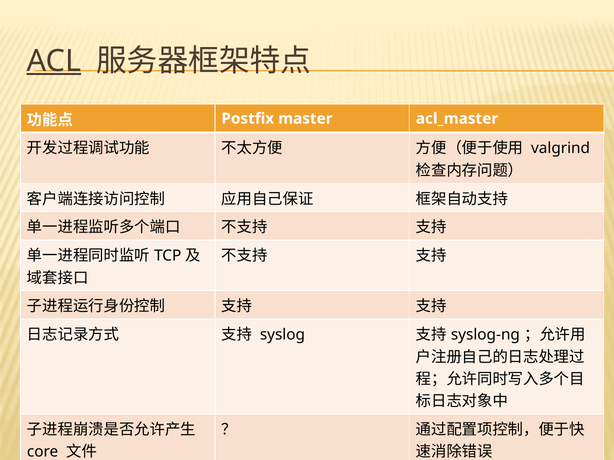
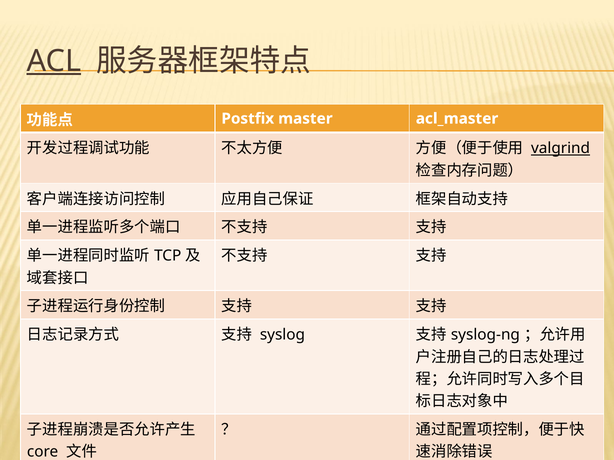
valgrind underline: none -> present (561, 149)
